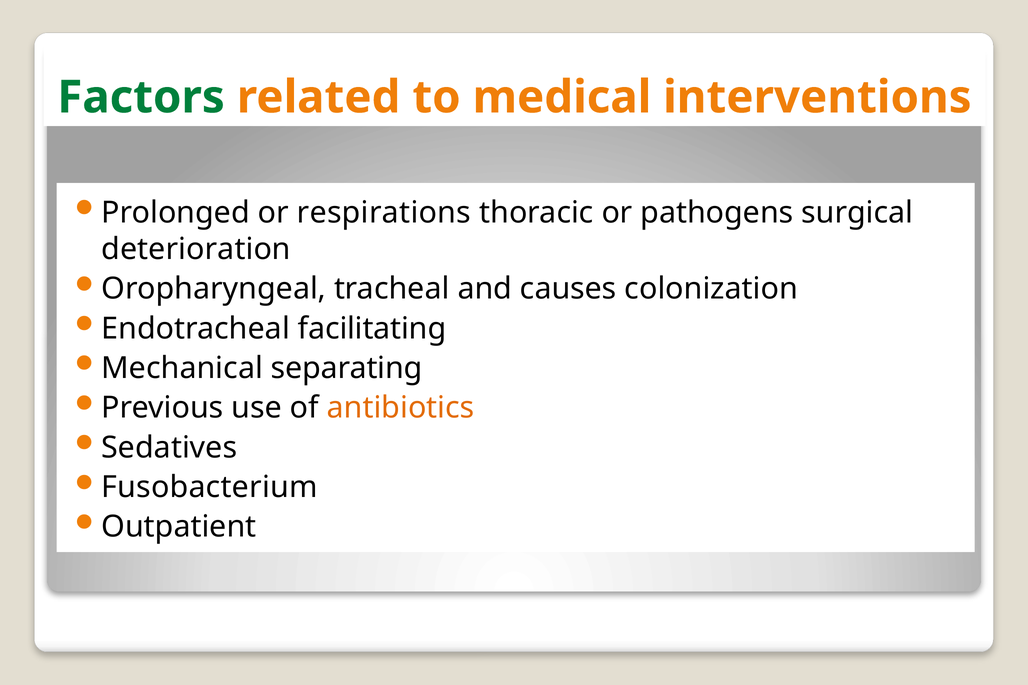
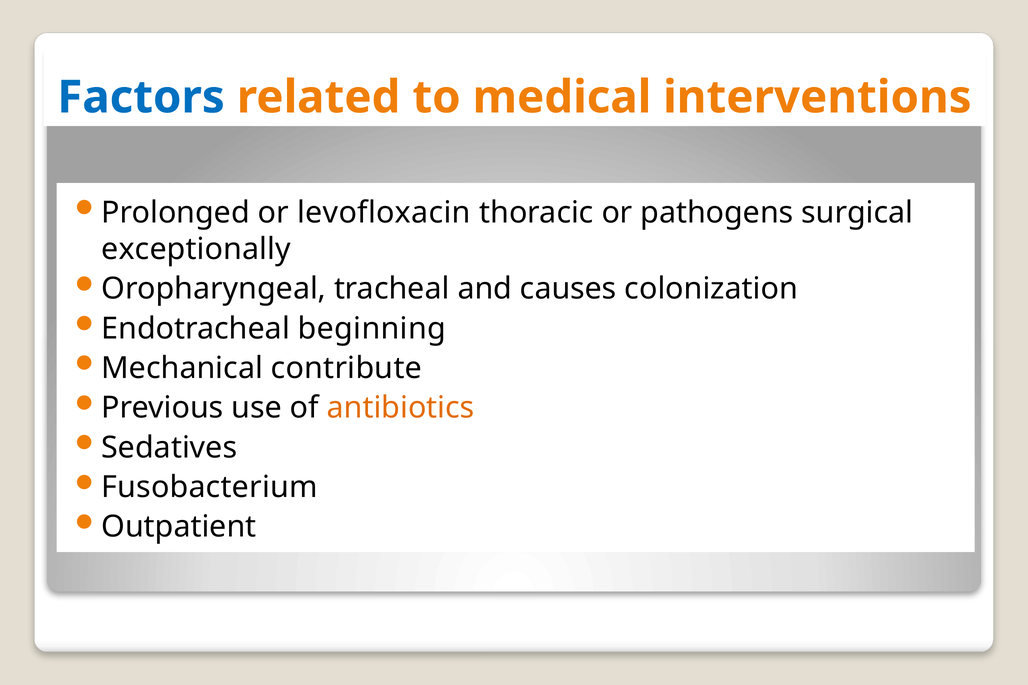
Factors colour: green -> blue (141, 97)
respirations: respirations -> levofloxacin (384, 213)
deterioration: deterioration -> exceptionally (196, 249)
facilitating: facilitating -> beginning (372, 329)
separating: separating -> contribute (346, 368)
